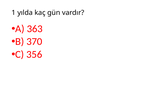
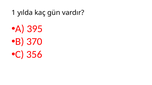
363: 363 -> 395 (35, 29)
